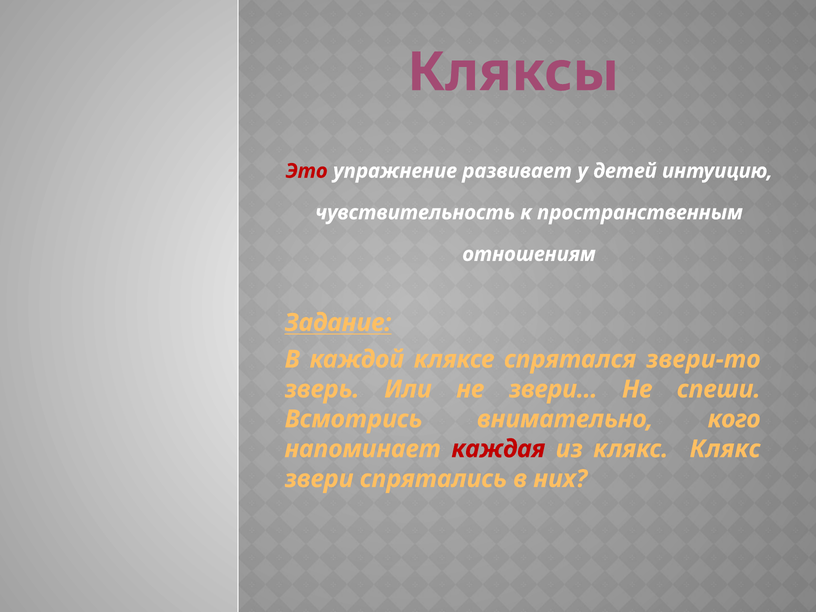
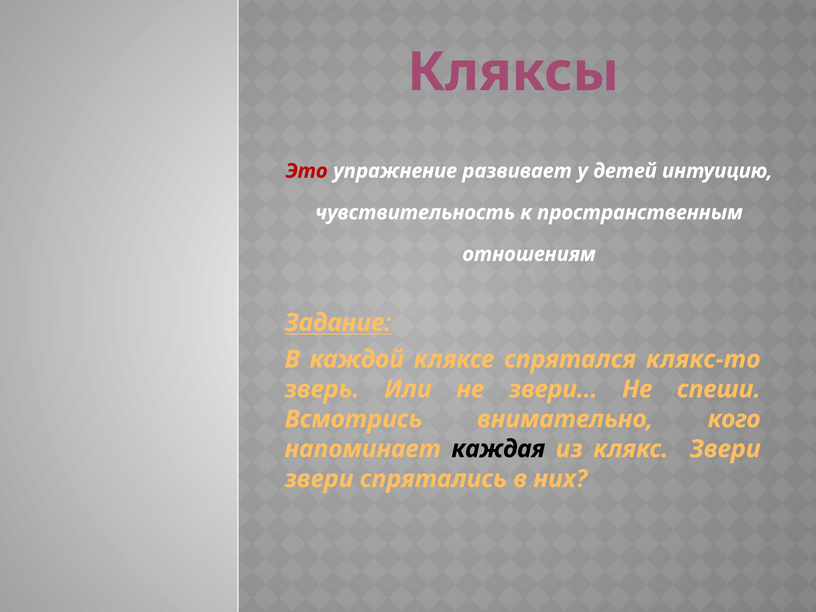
звери-то: звери-то -> клякс-то (703, 359)
каждая colour: red -> black (498, 449)
клякс Клякс: Клякс -> Звери (725, 449)
